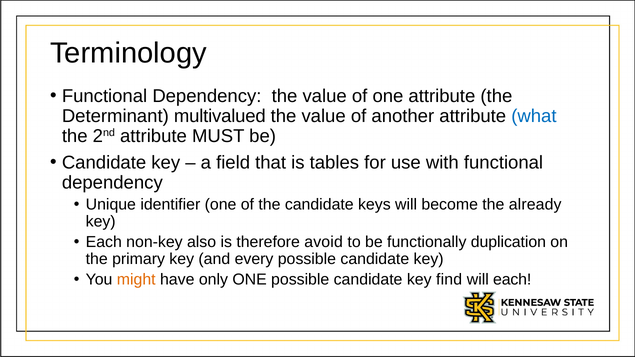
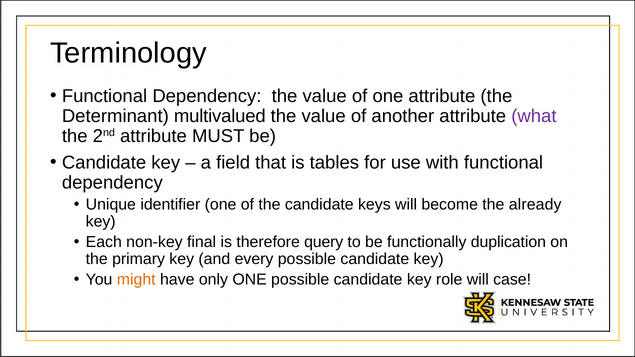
what colour: blue -> purple (534, 116)
also: also -> final (202, 242)
avoid: avoid -> query (324, 242)
find: find -> role (449, 280)
will each: each -> case (512, 280)
